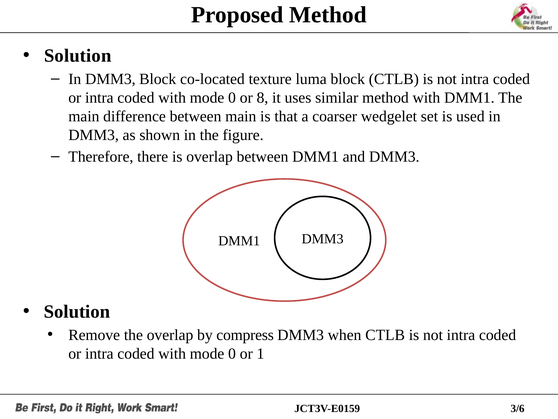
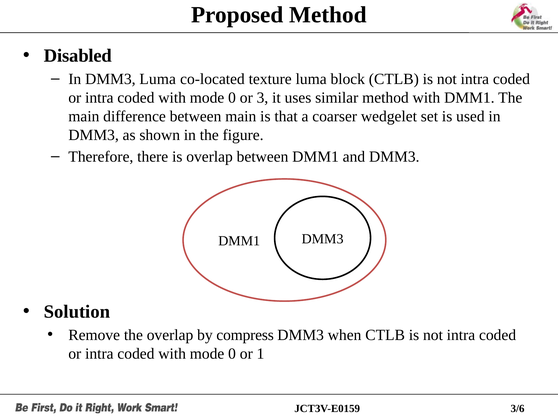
Solution: Solution -> Disabled (78, 56)
DMM3 Block: Block -> Luma (158, 79)
8: 8 -> 3 (262, 98)
